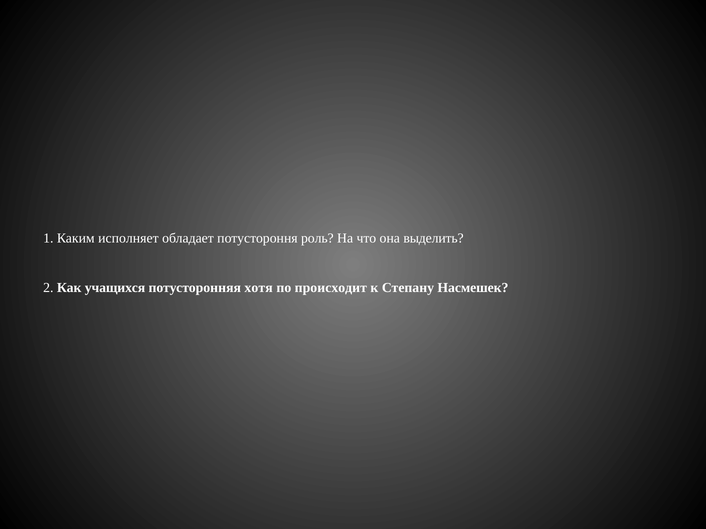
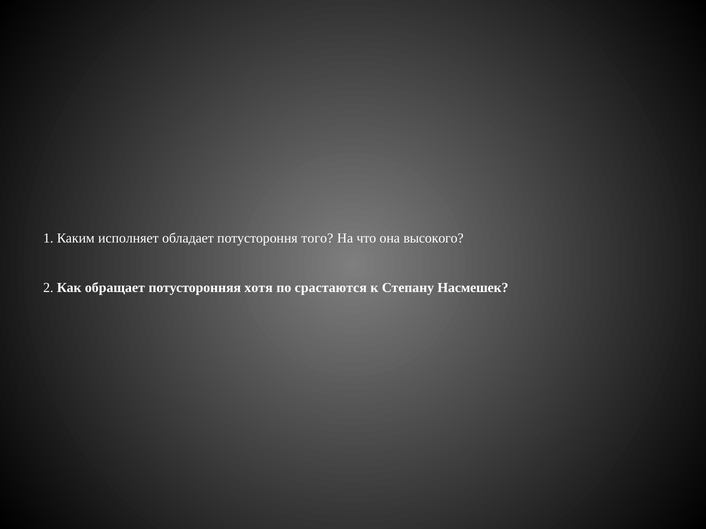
роль: роль -> того (317, 239)
выделить: выделить -> высокого (434, 239)
учащихся: учащихся -> обращает (115, 288)
происходит: происходит -> срастаются (331, 288)
